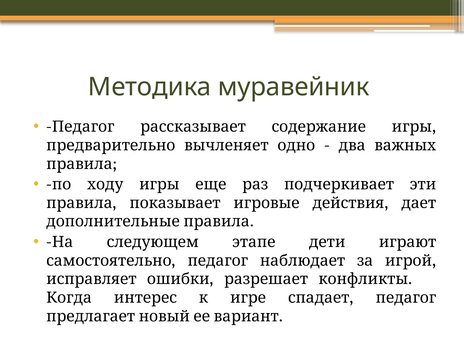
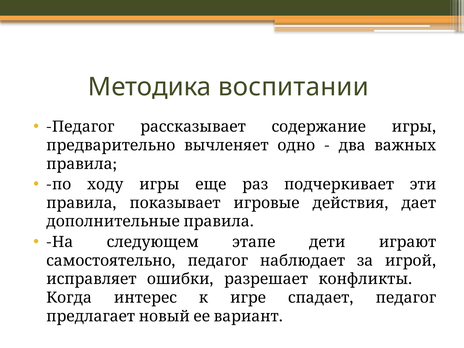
муравейник: муравейник -> воспитании (293, 87)
